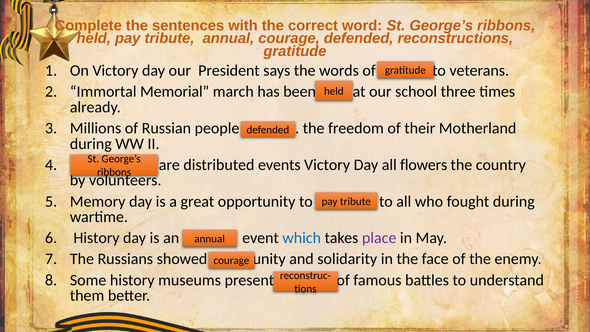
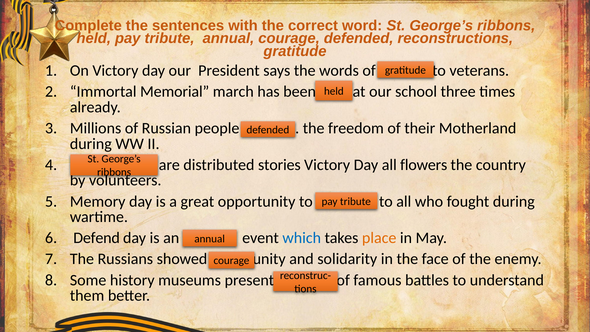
events: events -> stories (279, 165)
History: History -> Defend (97, 238)
place colour: purple -> orange (379, 238)
